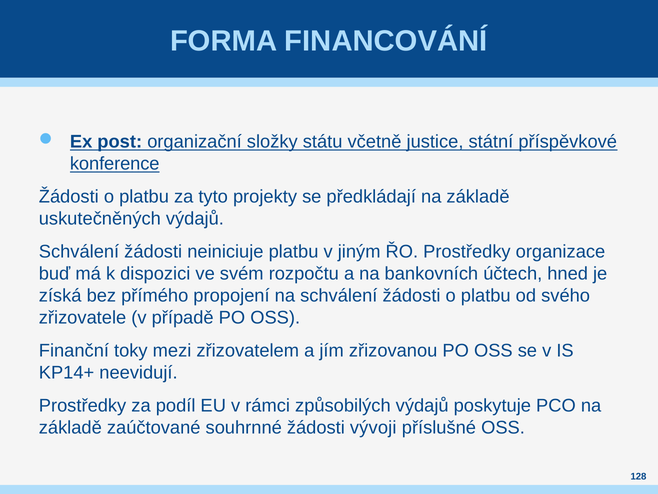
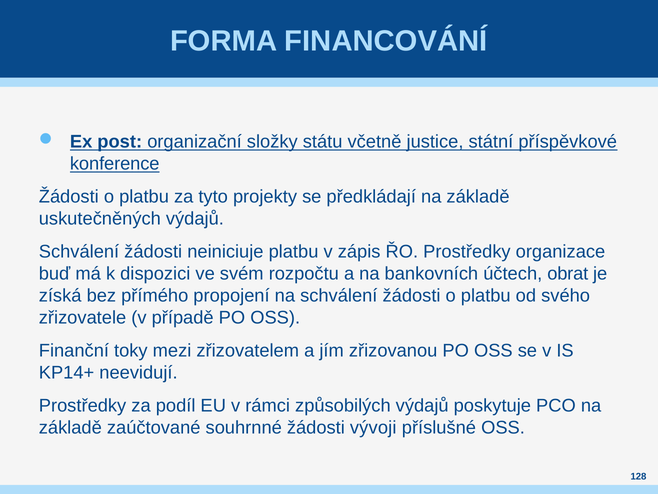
jiným: jiným -> zápis (359, 252)
hned: hned -> obrat (568, 273)
